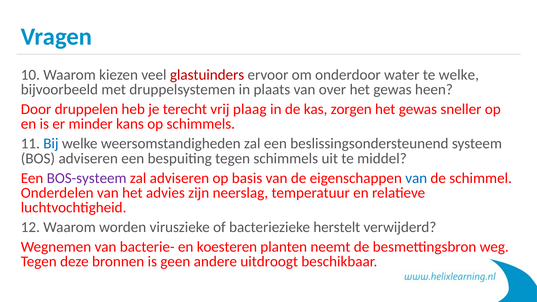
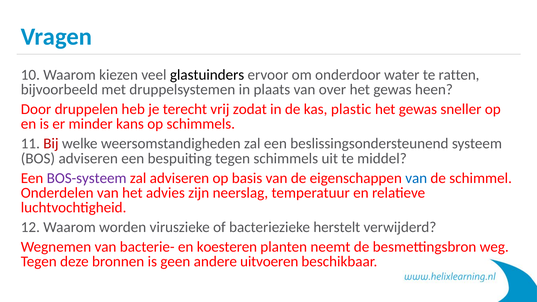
glastuinders colour: red -> black (207, 75)
te welke: welke -> ratten (459, 75)
plaag: plaag -> zodat (250, 109)
zorgen: zorgen -> plastic (351, 109)
Bij colour: blue -> red (51, 144)
uitdroogt: uitdroogt -> uitvoeren (269, 262)
